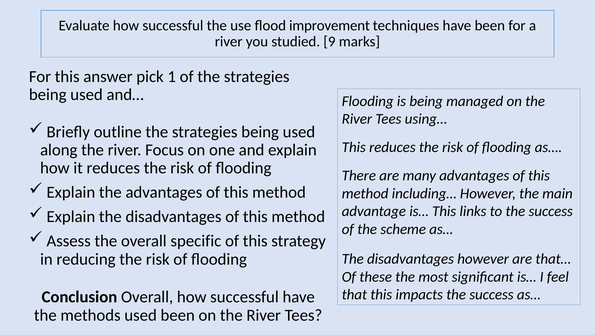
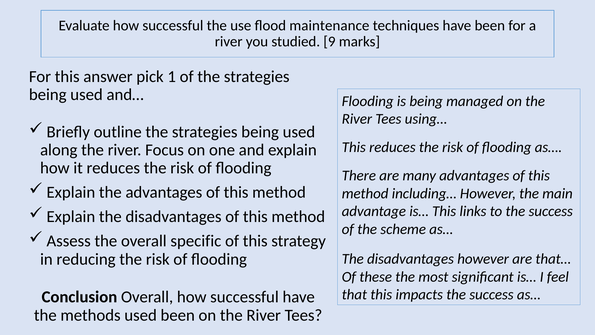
improvement: improvement -> maintenance (329, 26)
